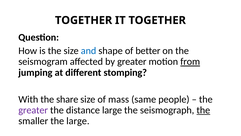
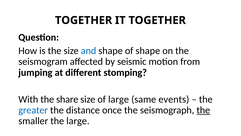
of better: better -> shape (148, 51)
by greater: greater -> seismic (132, 61)
from underline: present -> none (190, 61)
of mass: mass -> large (119, 99)
people: people -> events (174, 99)
greater colour: purple -> blue (33, 110)
distance large: large -> once (112, 110)
